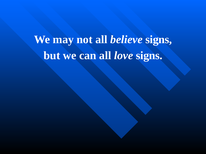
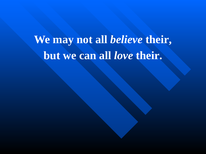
believe signs: signs -> their (159, 40)
love signs: signs -> their (149, 56)
